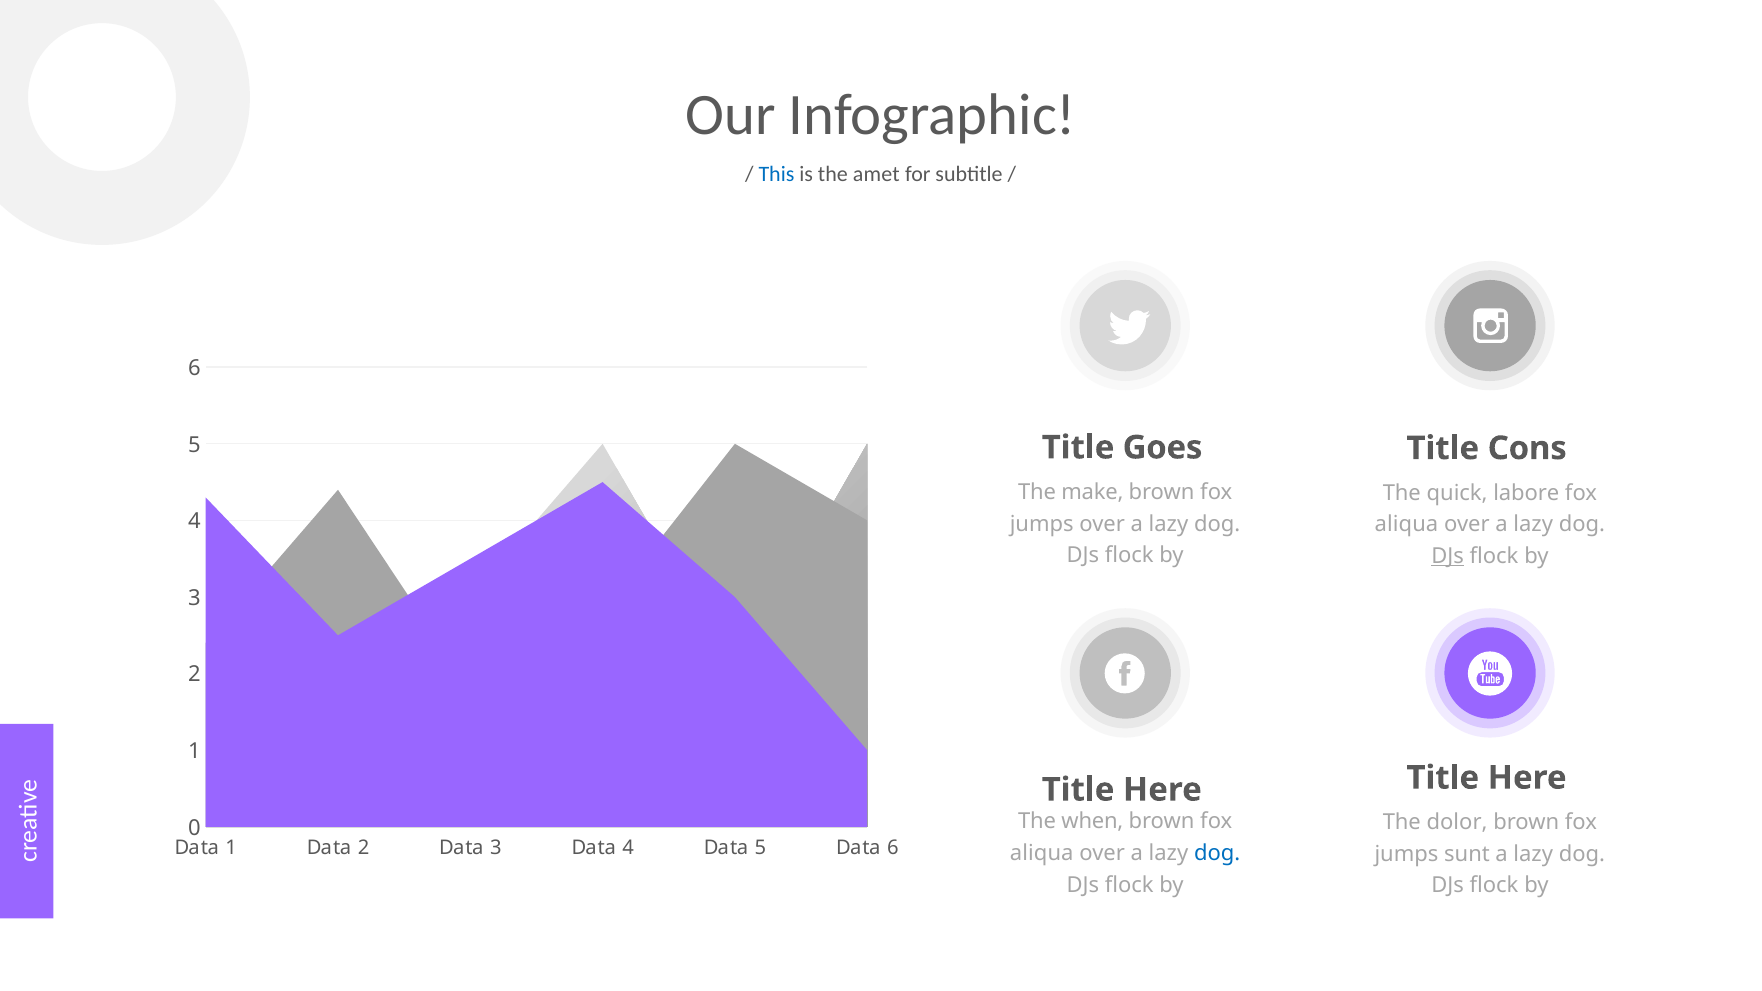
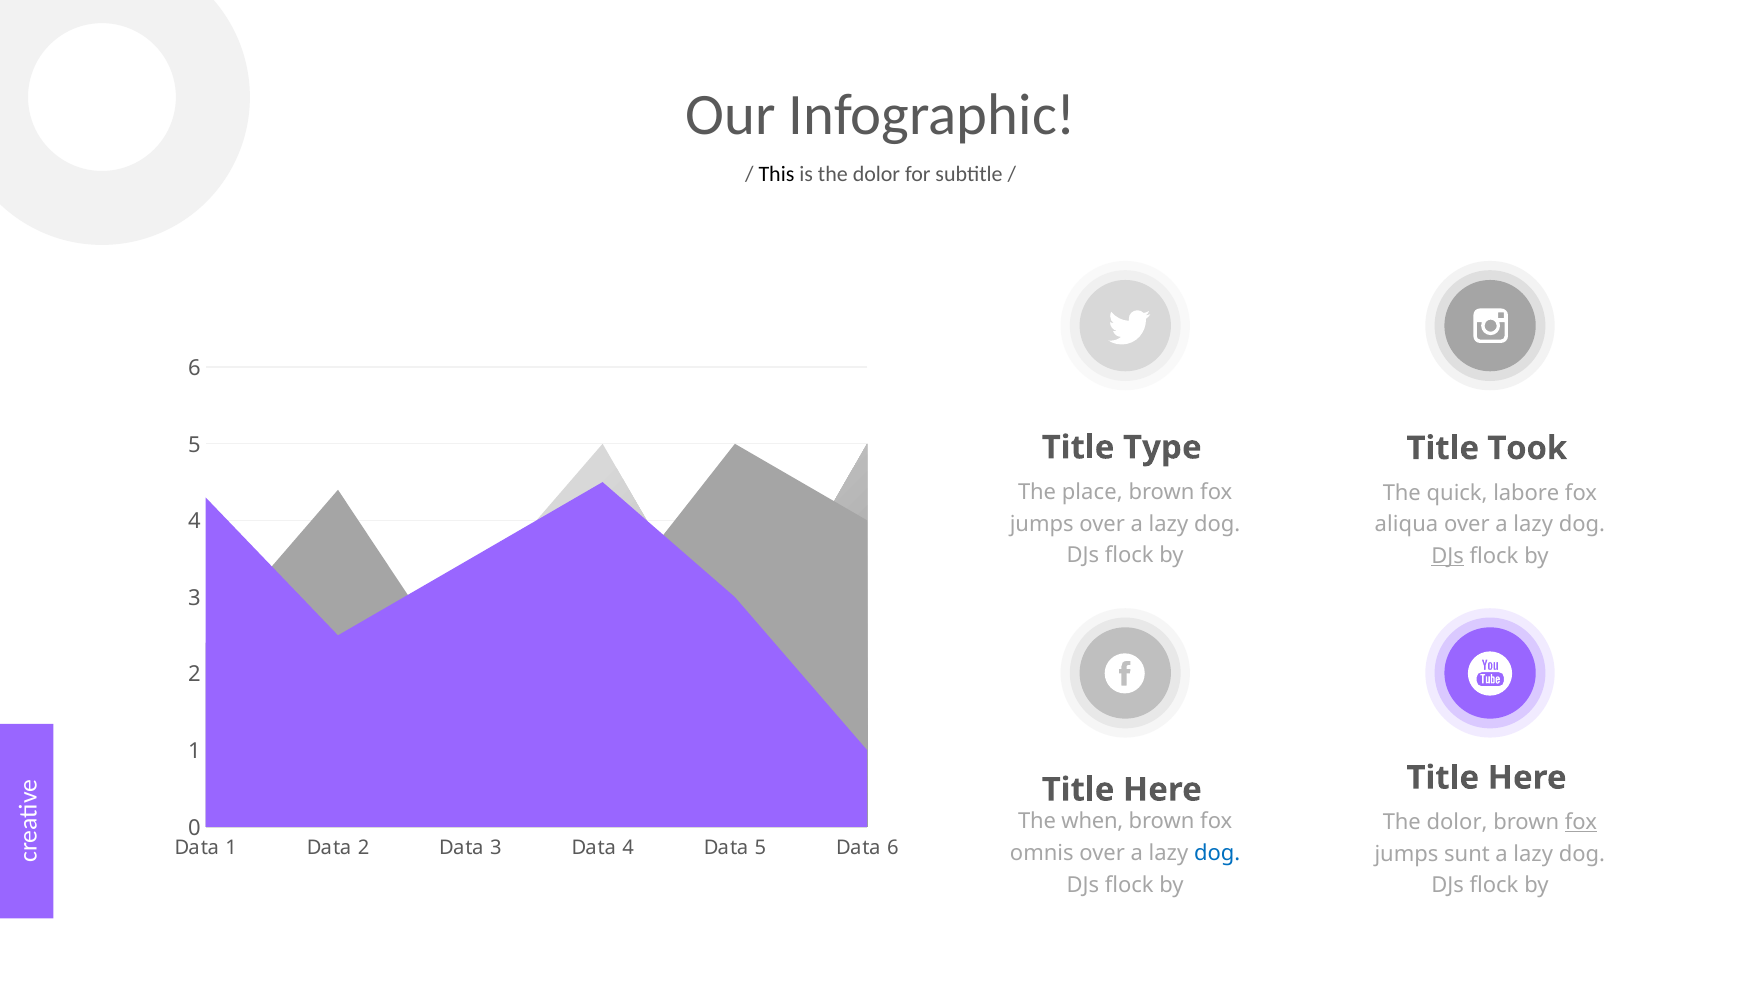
This colour: blue -> black (776, 174)
is the amet: amet -> dolor (876, 174)
Goes: Goes -> Type (1162, 448)
Cons: Cons -> Took (1527, 448)
make: make -> place (1092, 492)
fox underline: none -> present (1581, 822)
aliqua: aliqua -> omnis (1042, 853)
